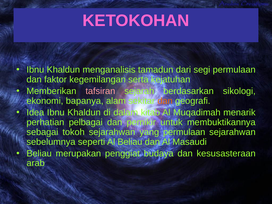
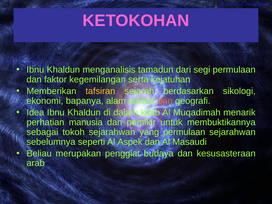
tafsiran colour: pink -> yellow (100, 91)
pelbagai: pelbagai -> manusia (86, 122)
Al Beliau: Beliau -> Aspek (130, 142)
